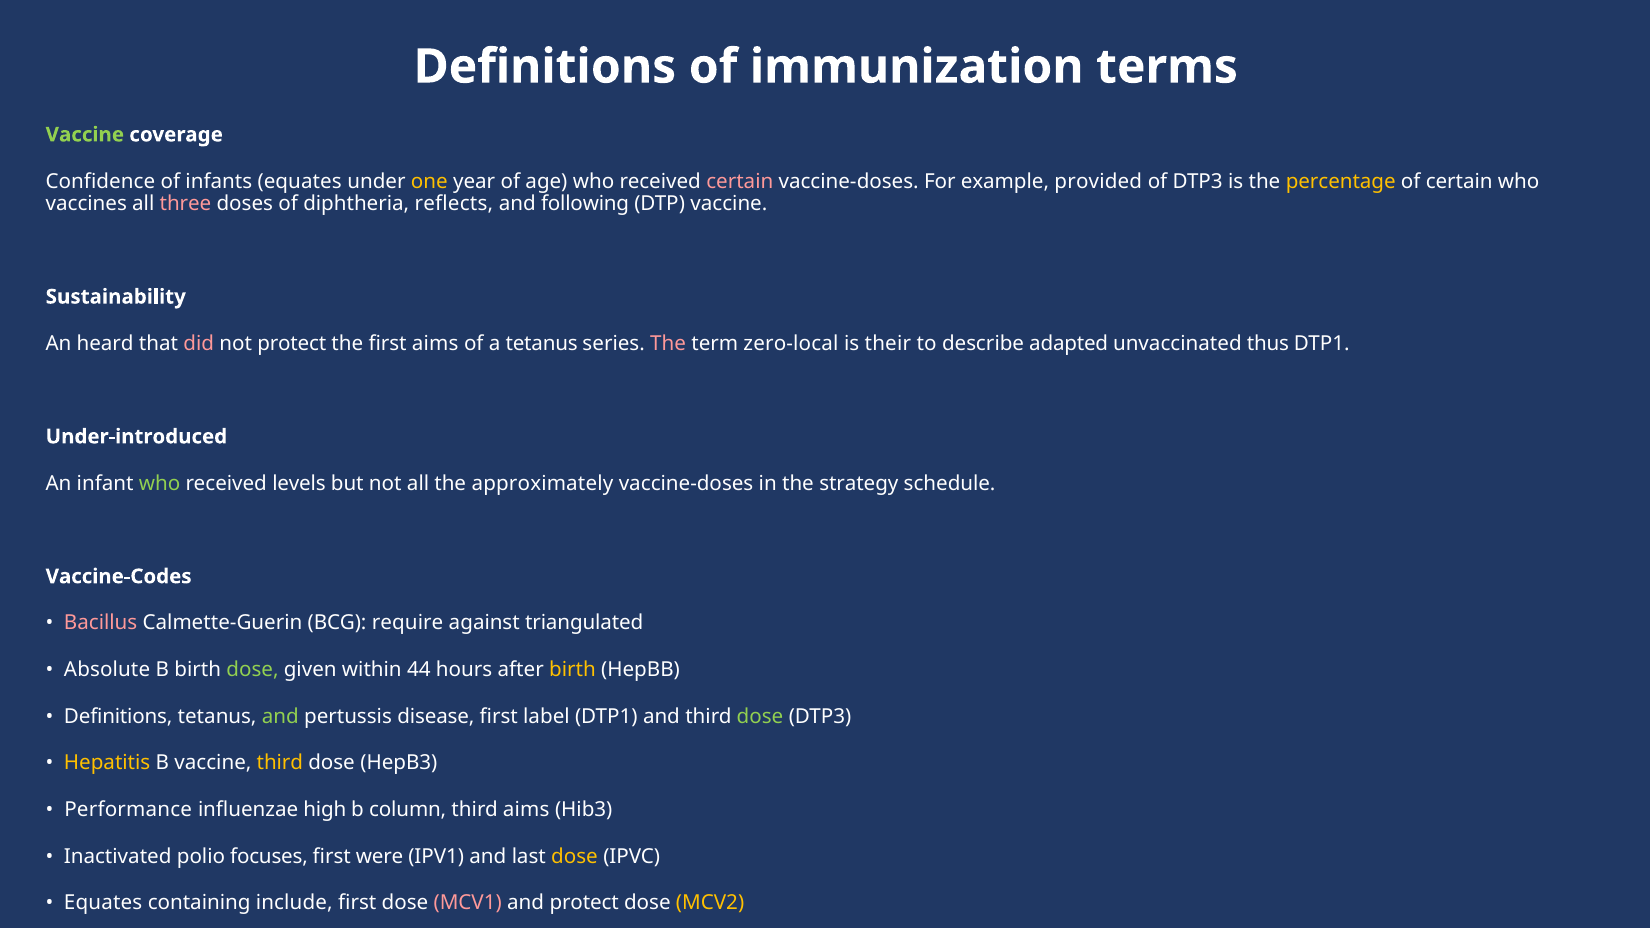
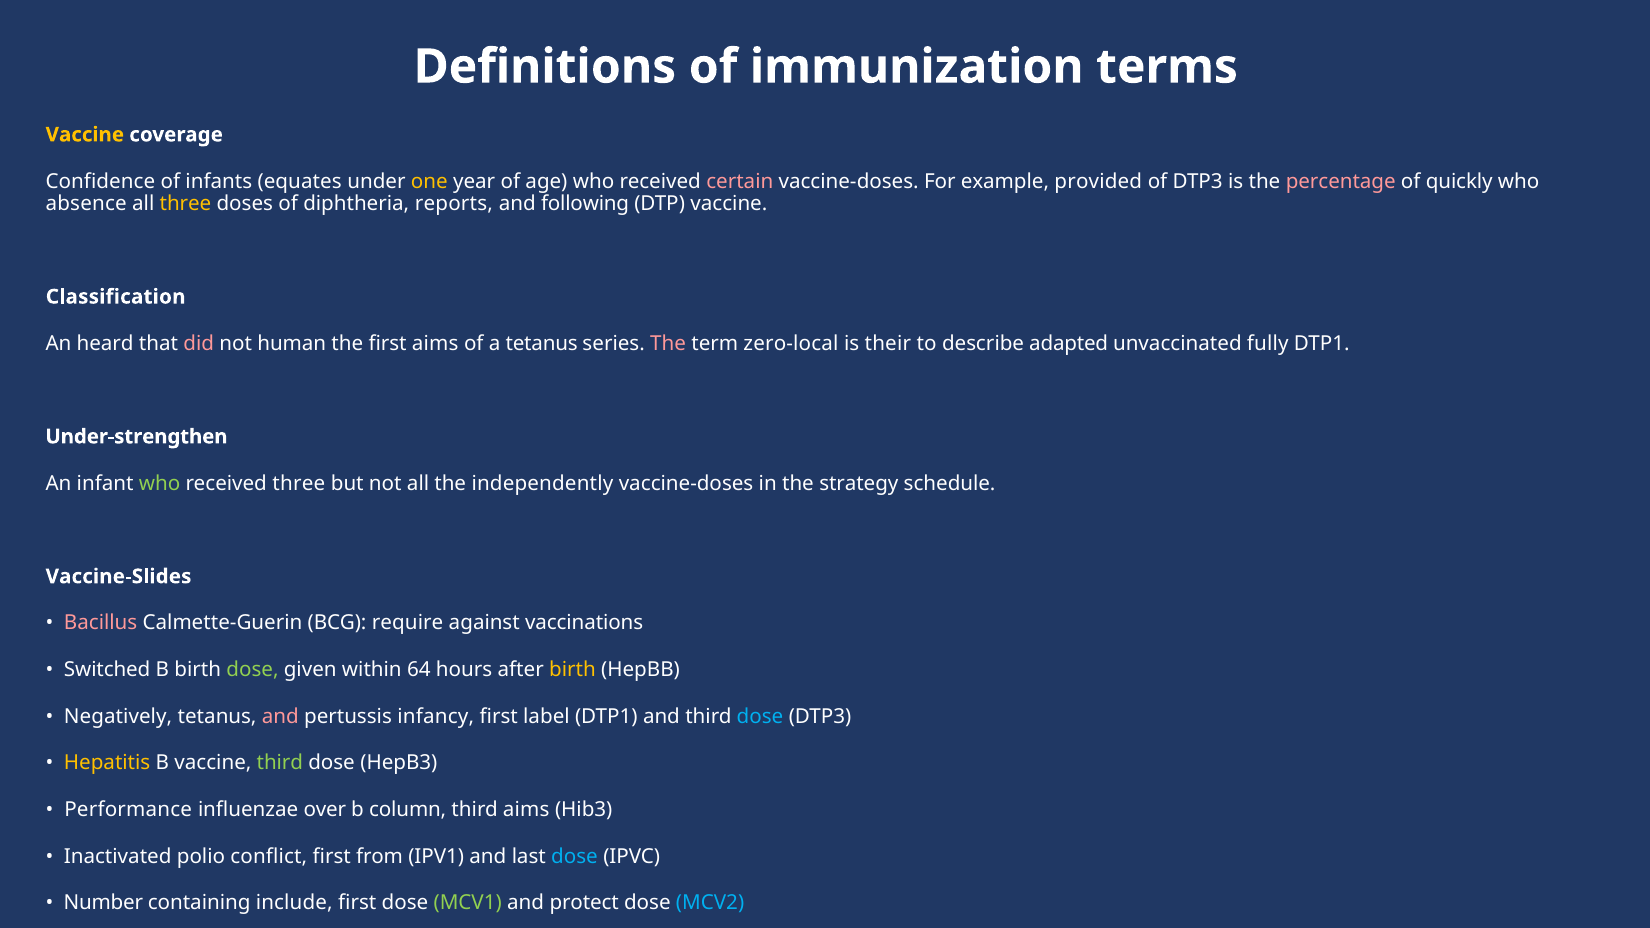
Vaccine colour: light green -> yellow (85, 135)
percentage colour: yellow -> pink (1341, 181)
of certain: certain -> quickly (1459, 181)
vaccines: vaccines -> absence (86, 204)
three colour: pink -> yellow (185, 204)
reflects: reflects -> reports (454, 204)
Sustainability: Sustainability -> Classification (116, 297)
not protect: protect -> human (292, 343)
thus: thus -> fully (1268, 343)
Under-introduced: Under-introduced -> Under-strengthen (136, 437)
received levels: levels -> three (299, 483)
approximately: approximately -> independently (542, 483)
Vaccine-Codes: Vaccine-Codes -> Vaccine-Slides (119, 577)
triangulated: triangulated -> vaccinations (584, 623)
Absolute: Absolute -> Switched (107, 670)
44: 44 -> 64 (419, 670)
Definitions: Definitions -> Negatively (118, 716)
and colour: light green -> pink (280, 716)
disease: disease -> infancy (436, 716)
dose colour: light green -> light blue (760, 716)
third colour: yellow -> light green (280, 763)
high: high -> over (325, 810)
polio focuses: focuses -> conflict (269, 856)
first were: were -> from (380, 856)
dose colour: yellow -> light blue (574, 856)
Equates: Equates -> Number (103, 903)
MCV1 colour: pink -> light green (468, 903)
MCV2 colour: yellow -> light blue (710, 903)
